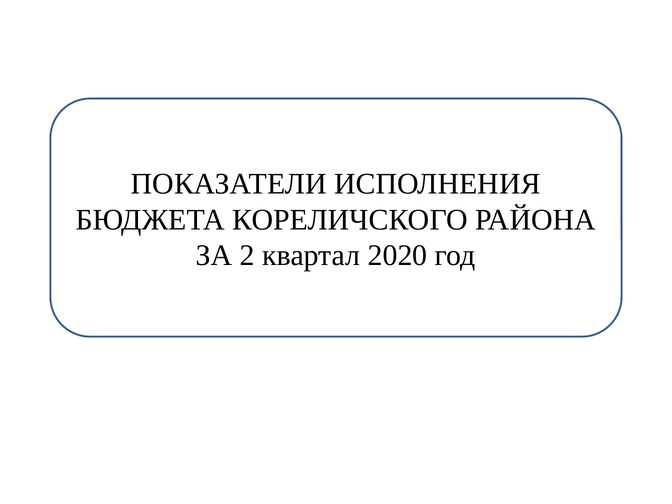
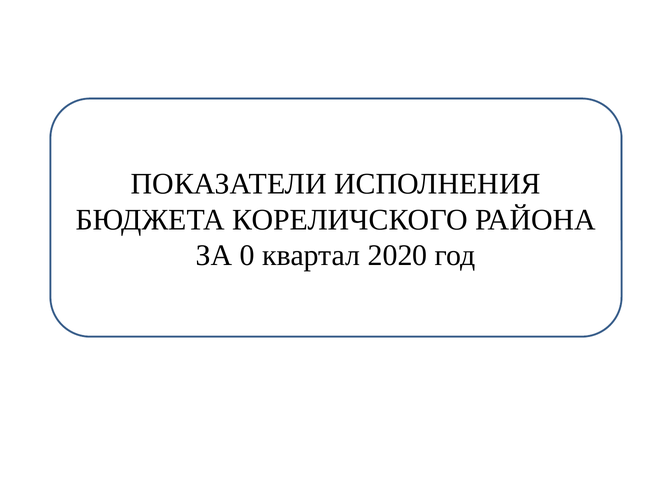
2: 2 -> 0 (247, 256)
